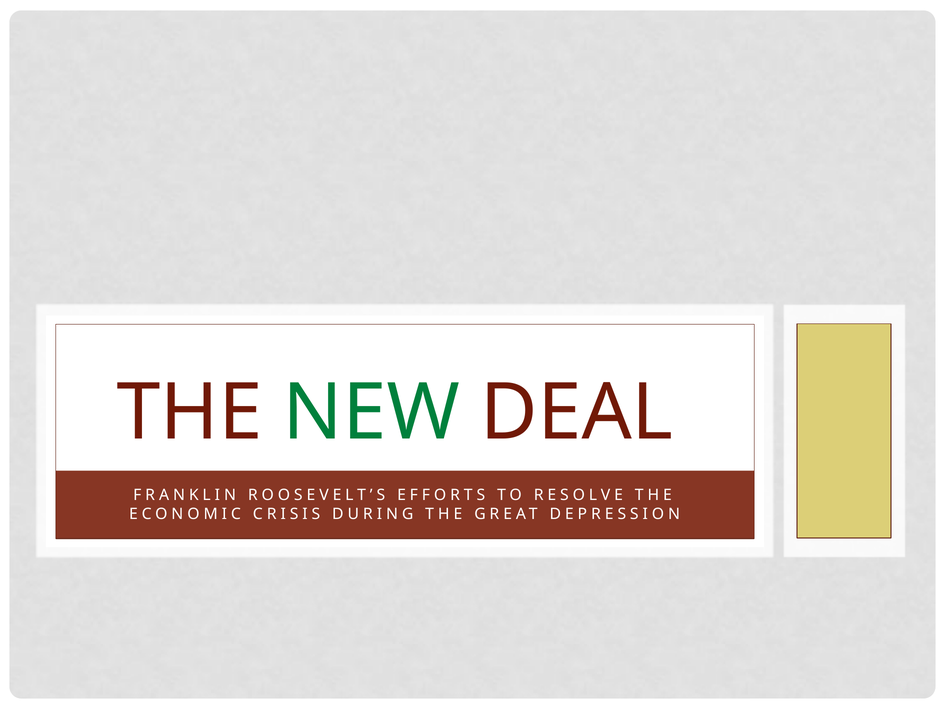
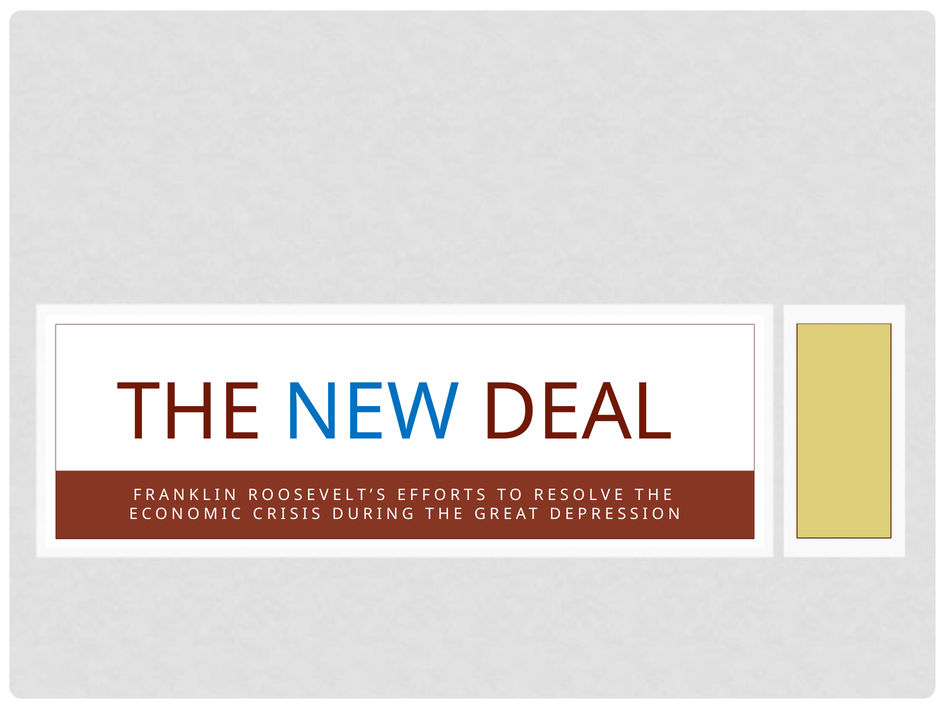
NEW colour: green -> blue (371, 413)
